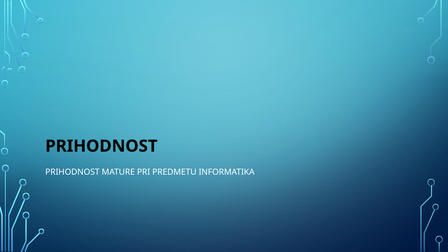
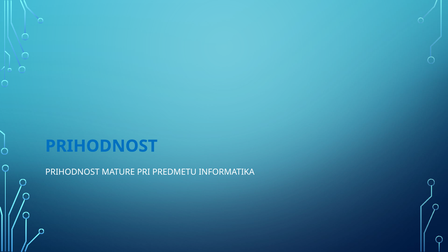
PRIHODNOST colour: black -> blue (101, 146)
